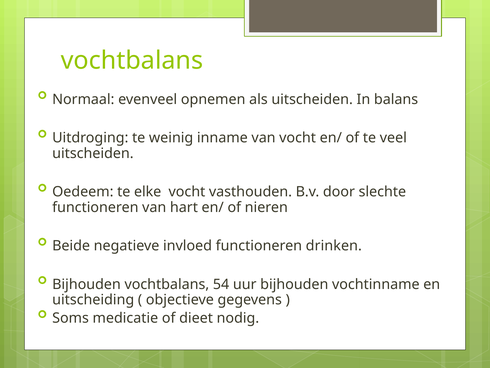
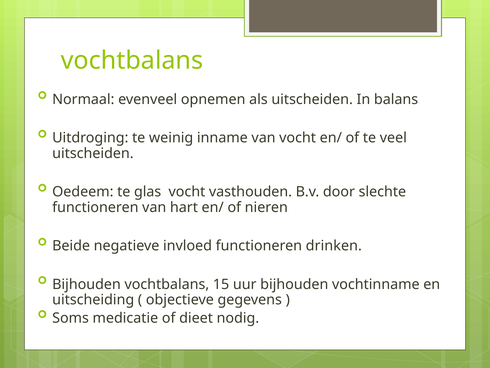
elke: elke -> glas (148, 192)
54: 54 -> 15 (221, 284)
